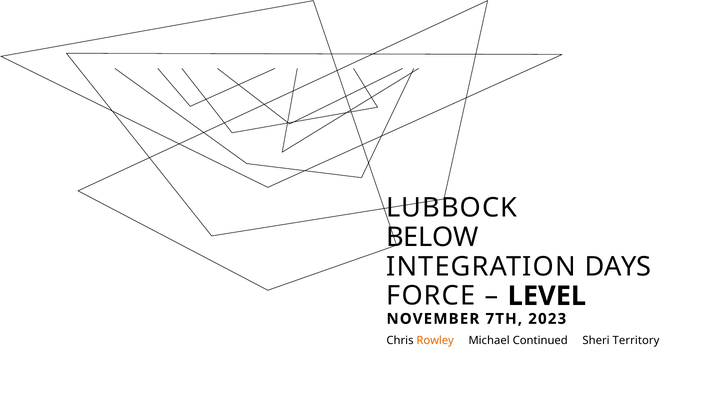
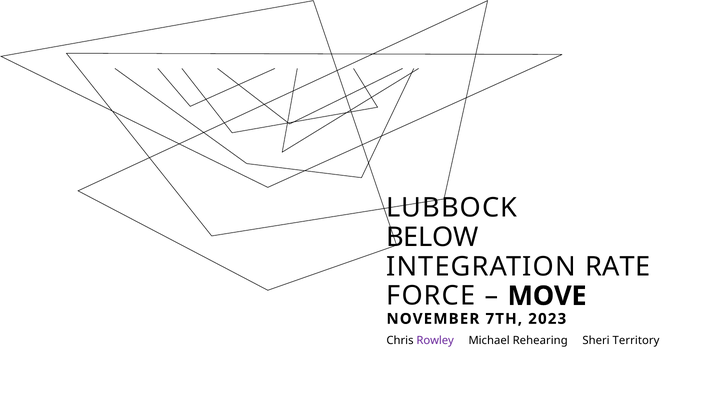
DAYS: DAYS -> RATE (618, 267)
LEVEL: LEVEL -> MOVE (547, 296)
Rowley colour: orange -> purple (435, 341)
Continued: Continued -> Rehearing (540, 341)
